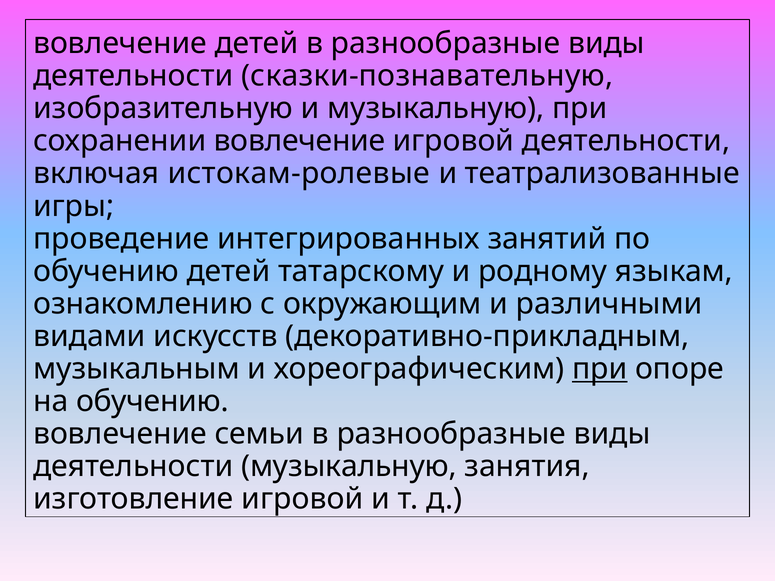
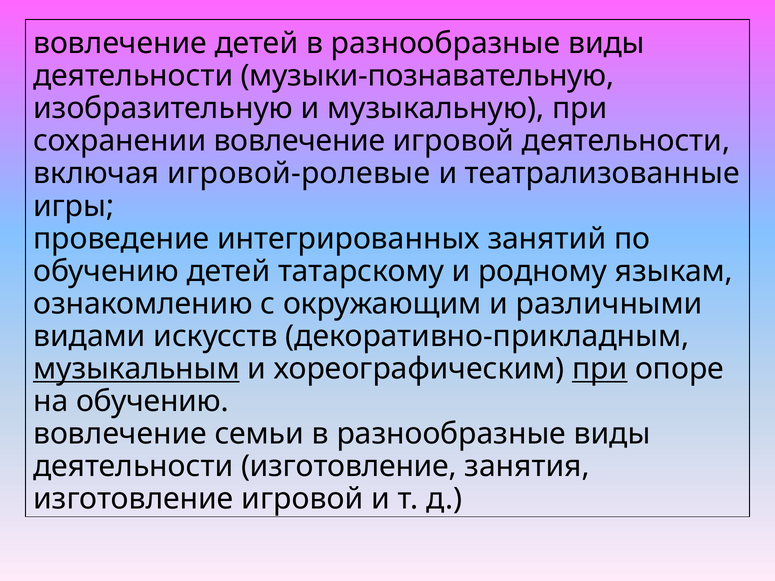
сказки-познавательную: сказки-познавательную -> музыки-познавательную (427, 76)
истокам-ролевые: истокам-ролевые -> игровой-ролевые (299, 174)
музыкальным underline: none -> present (137, 369)
деятельности музыкальную: музыкальную -> изготовление (349, 467)
